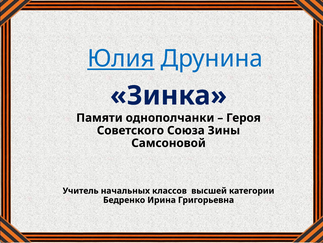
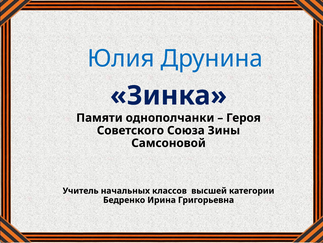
Юлия underline: present -> none (121, 59)
